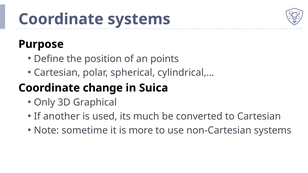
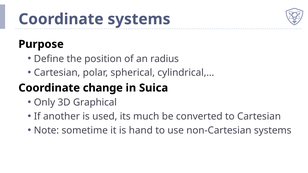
points: points -> radius (165, 59)
more: more -> hand (141, 131)
